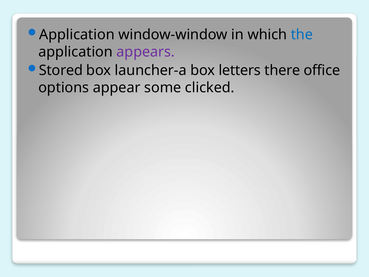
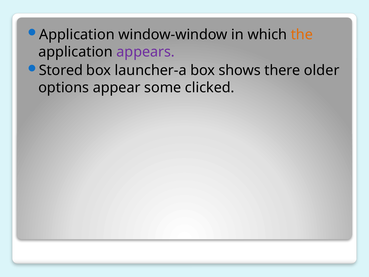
the colour: blue -> orange (302, 35)
letters: letters -> shows (240, 70)
office: office -> older (322, 70)
